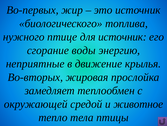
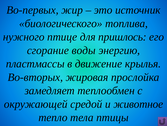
для источник: источник -> пришлось (122, 37)
неприятные: неприятные -> пластмассы (35, 63)
